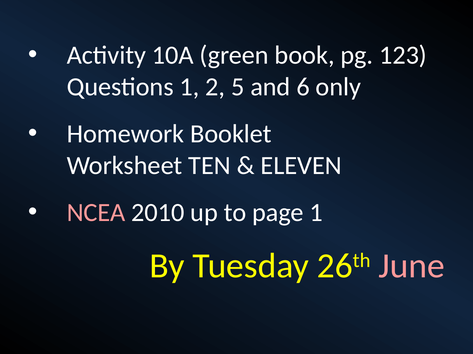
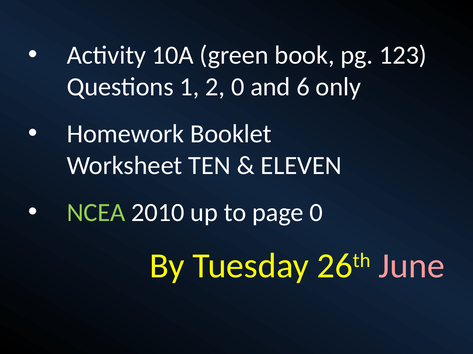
2 5: 5 -> 0 (238, 87)
NCEA colour: pink -> light green (96, 213)
page 1: 1 -> 0 (316, 213)
